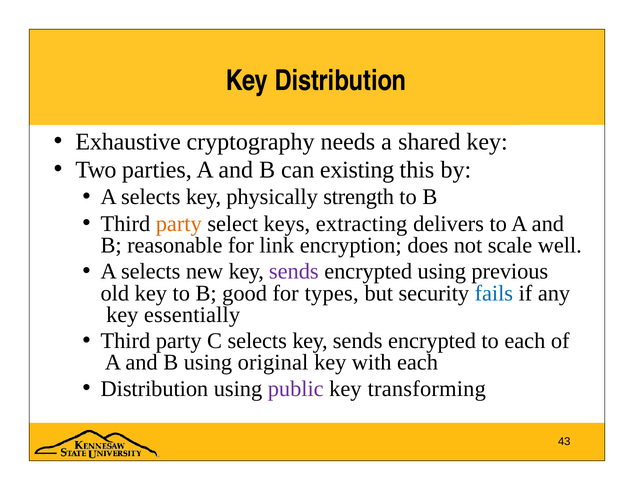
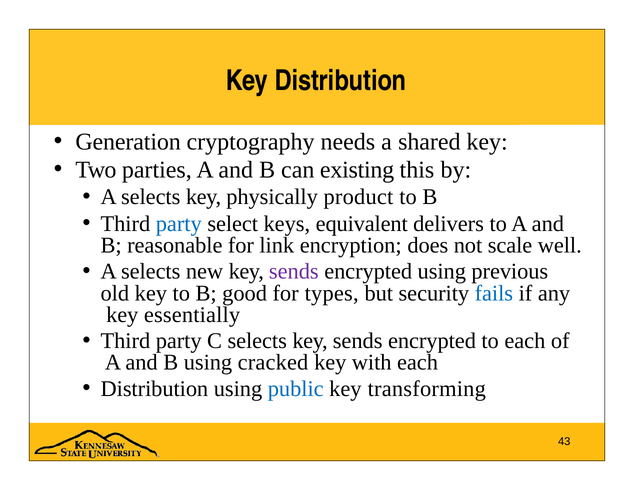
Exhaustive: Exhaustive -> Generation (128, 142)
strength: strength -> product (358, 197)
party colour: orange -> blue (179, 224)
extracting: extracting -> equivalent (362, 224)
original: original -> cracked (273, 362)
public colour: purple -> blue (296, 389)
